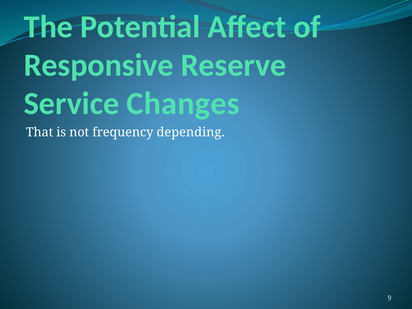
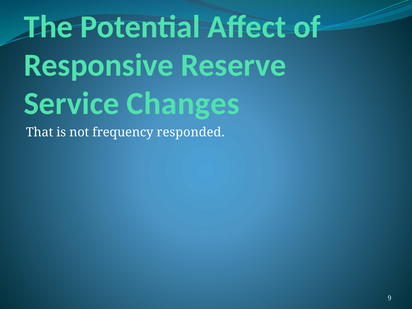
depending: depending -> responded (191, 132)
